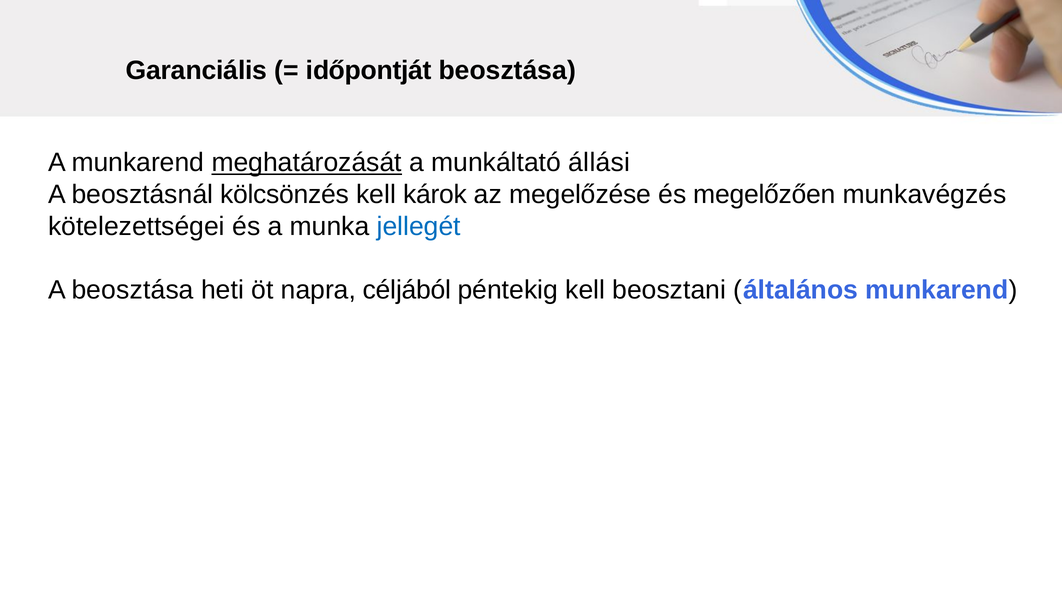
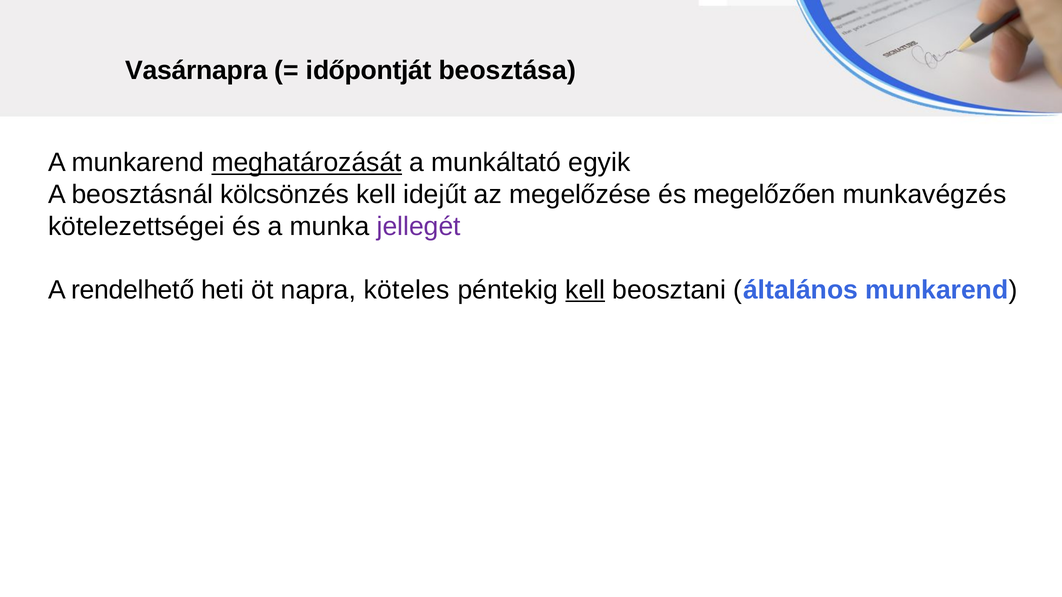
Garanciális: Garanciális -> Vasárnapra (196, 71)
állási: állási -> egyik (599, 163)
károk: károk -> idejűt (435, 195)
jellegét colour: blue -> purple (419, 226)
A beosztása: beosztása -> rendelhető (133, 290)
céljából: céljából -> köteles (407, 290)
kell underline: none -> present (585, 290)
